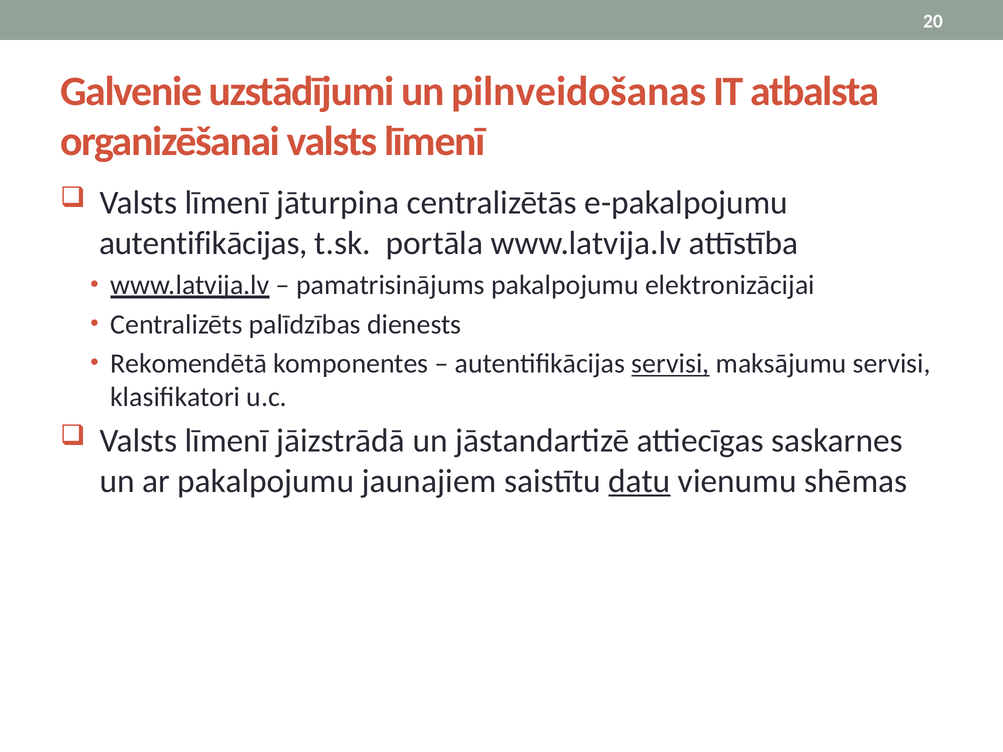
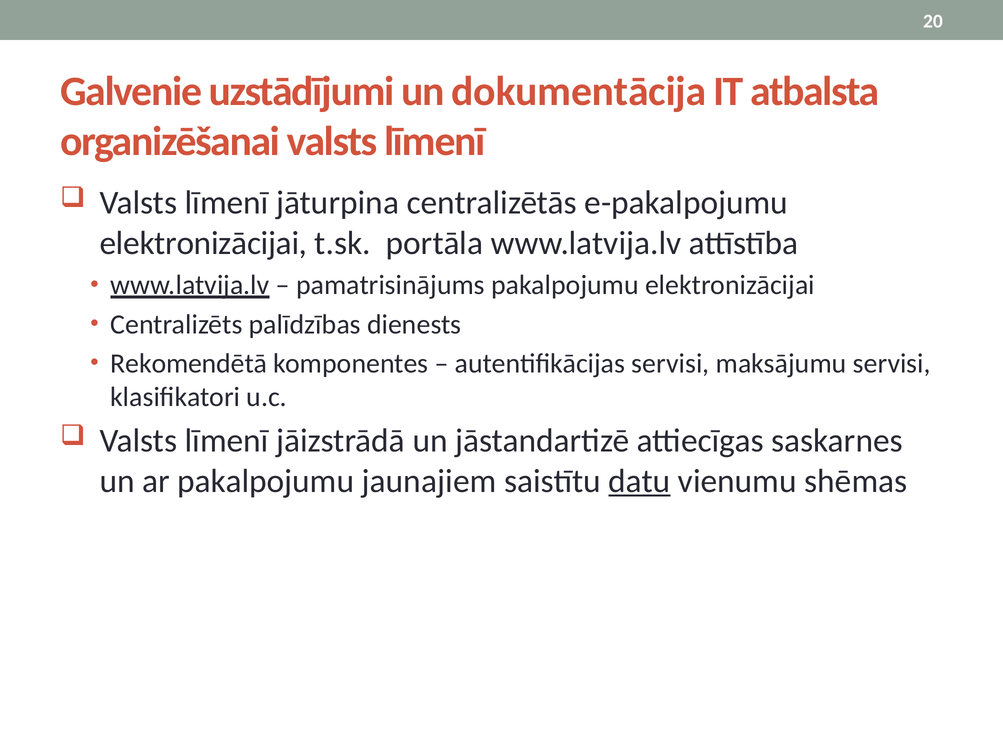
pilnveidošanas: pilnveidošanas -> dokumentācija (579, 91)
autentifikācijas: autentifikācijas -> elektronizācijai (203, 243)
servisi underline: present -> none (670, 364)
